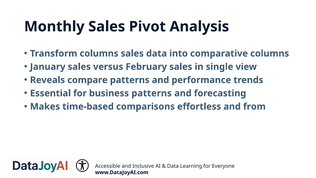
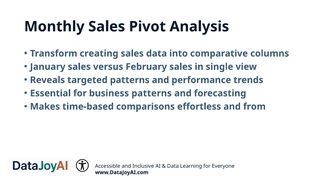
Transform columns: columns -> creating (99, 53)
compare: compare -> targeted (87, 80)
